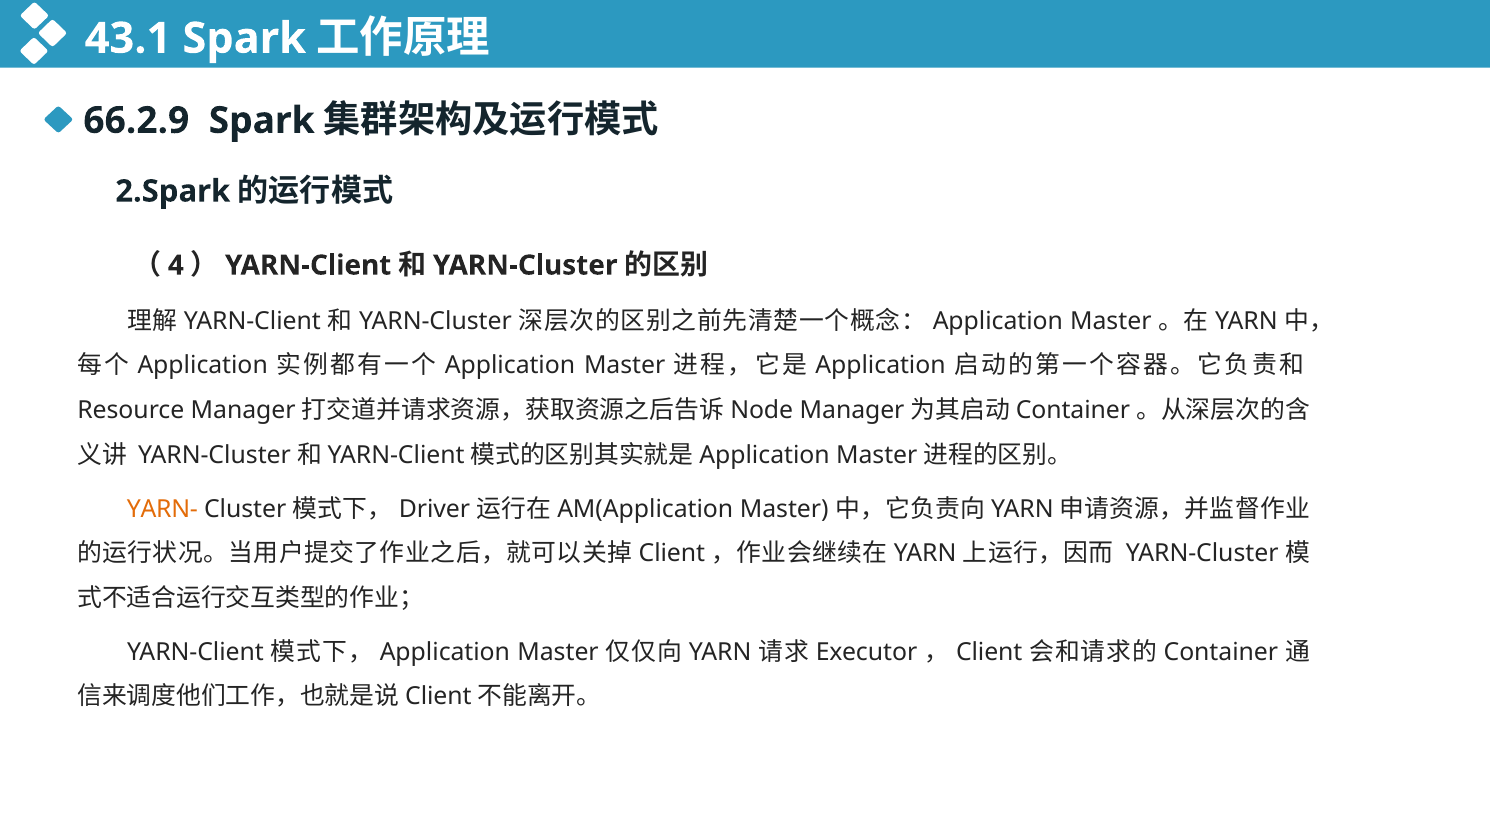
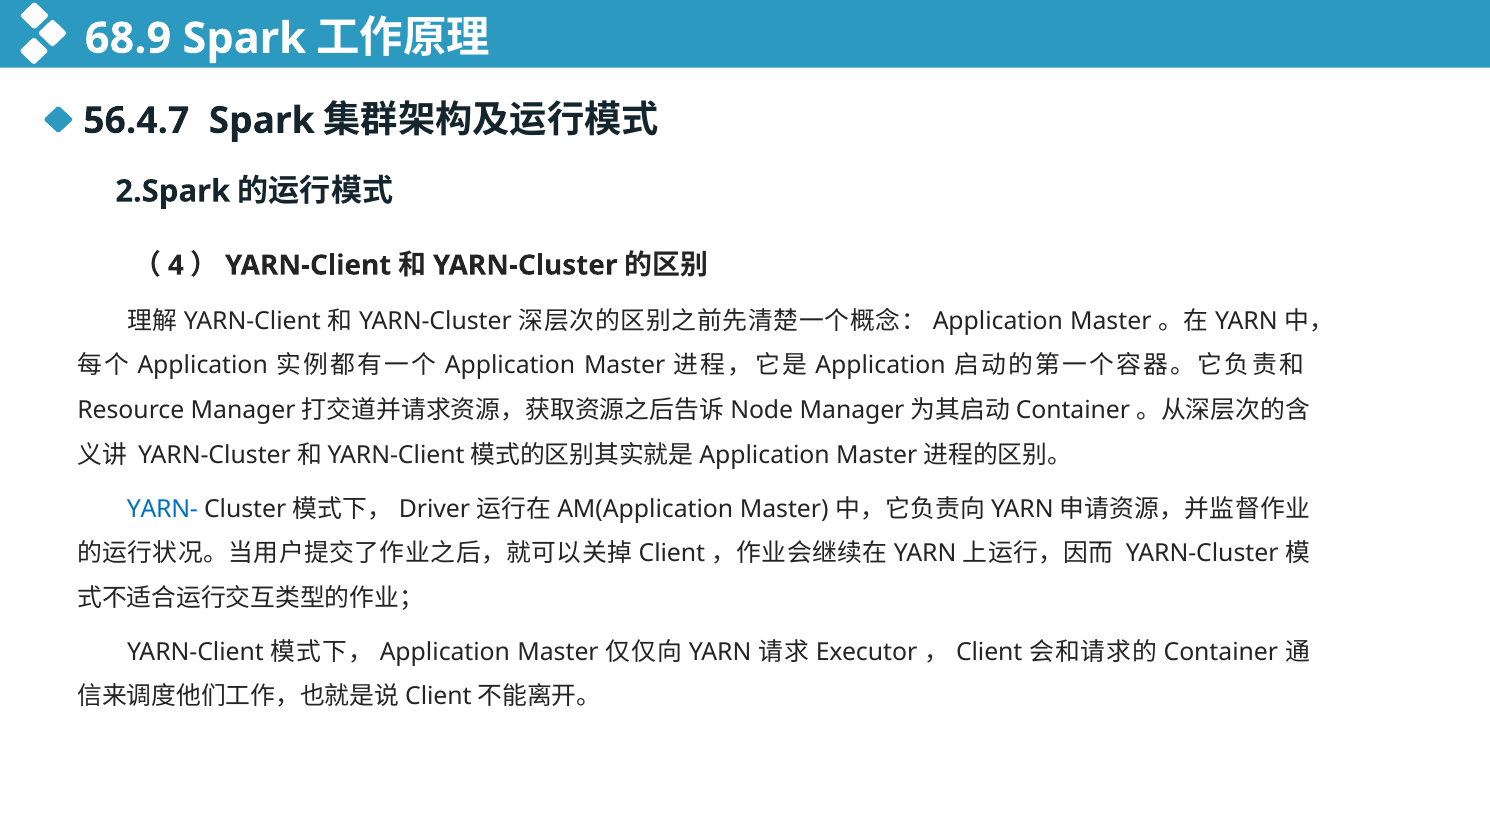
43.1: 43.1 -> 68.9 (128, 38)
66.2.9: 66.2.9 -> 56.4.7 (136, 121)
YARN- colour: orange -> blue (162, 509)
